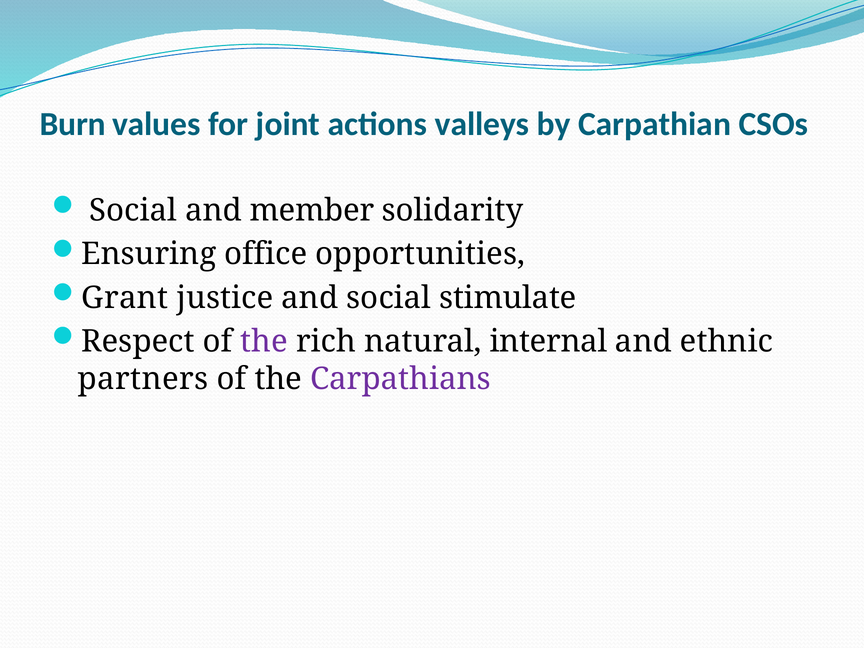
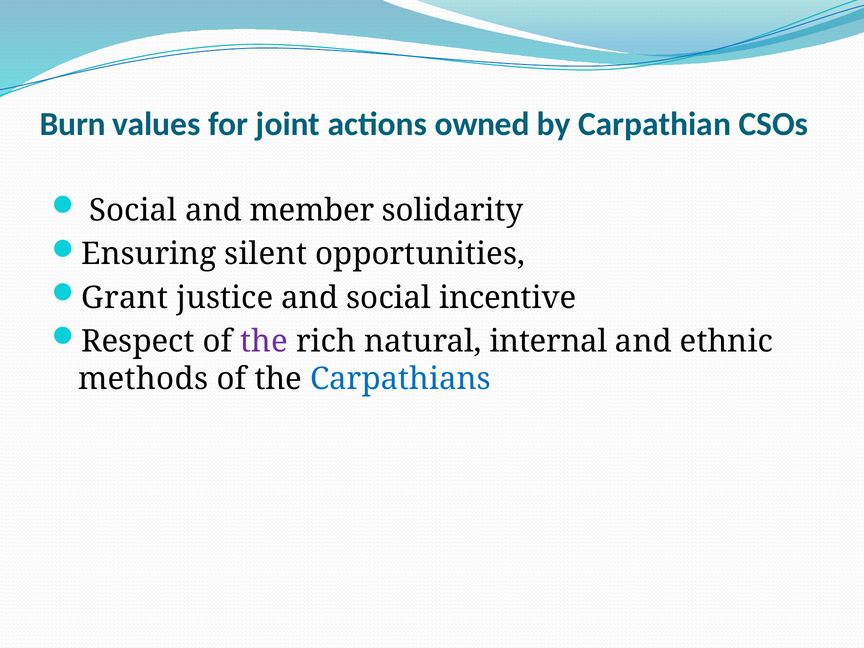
valleys: valleys -> owned (482, 124)
office: office -> silent (266, 254)
stimulate: stimulate -> incentive (508, 298)
partners: partners -> methods (143, 379)
Carpathians colour: purple -> blue (401, 379)
